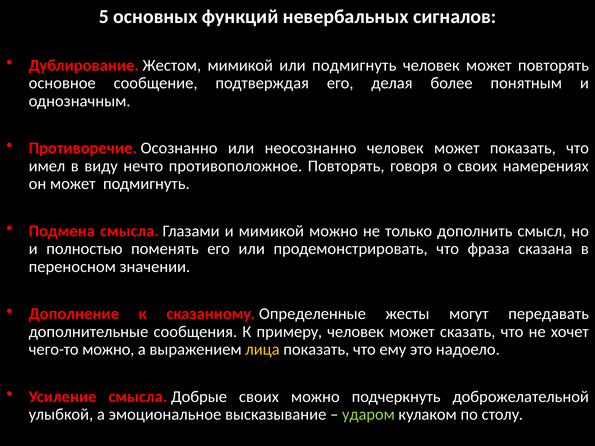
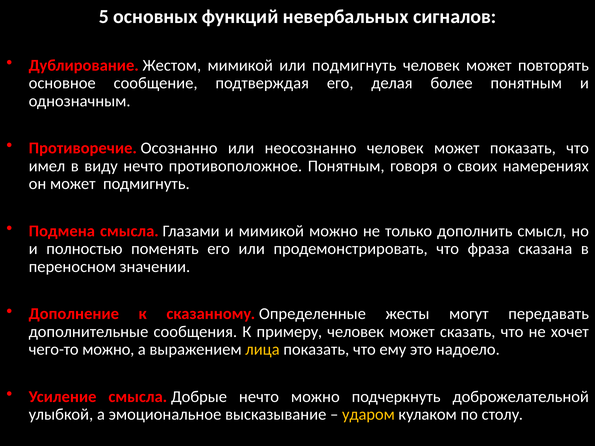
противоположное Повторять: Повторять -> Понятным (346, 166)
Добрые своих: своих -> нечто (259, 397)
ударом colour: light green -> yellow (368, 415)
